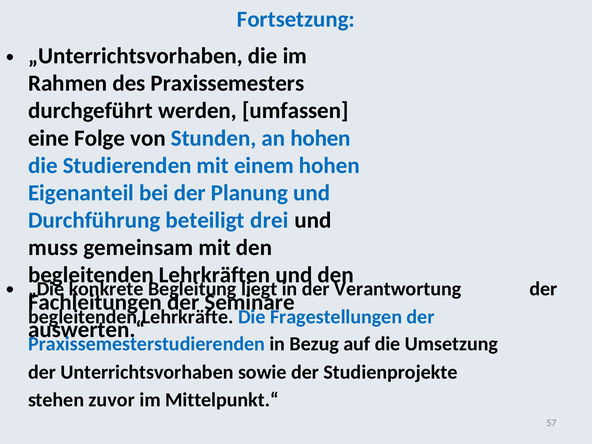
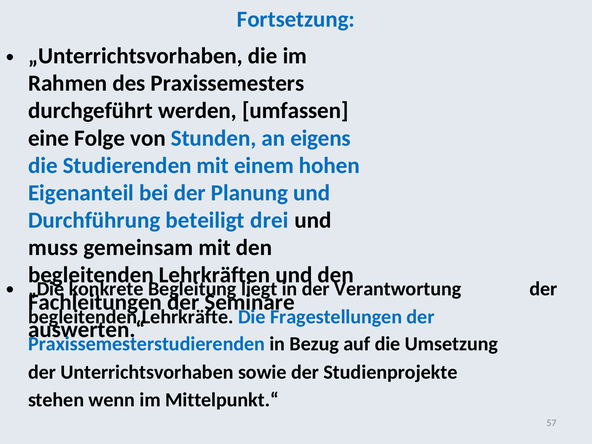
an hohen: hohen -> eigens (321, 138)
zuvor: zuvor -> wenn (112, 400)
